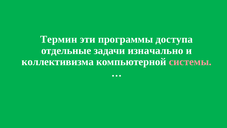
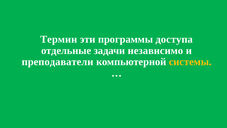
изначально: изначально -> независимо (155, 50)
коллективизма: коллективизма -> преподаватели (58, 62)
системы colour: pink -> yellow (190, 62)
